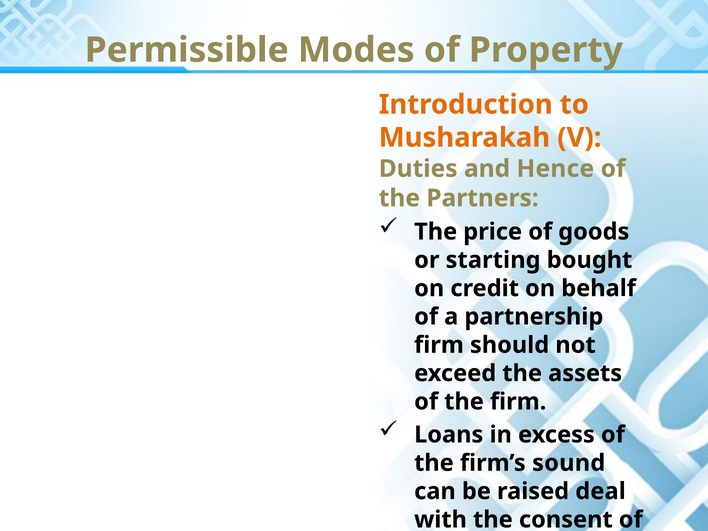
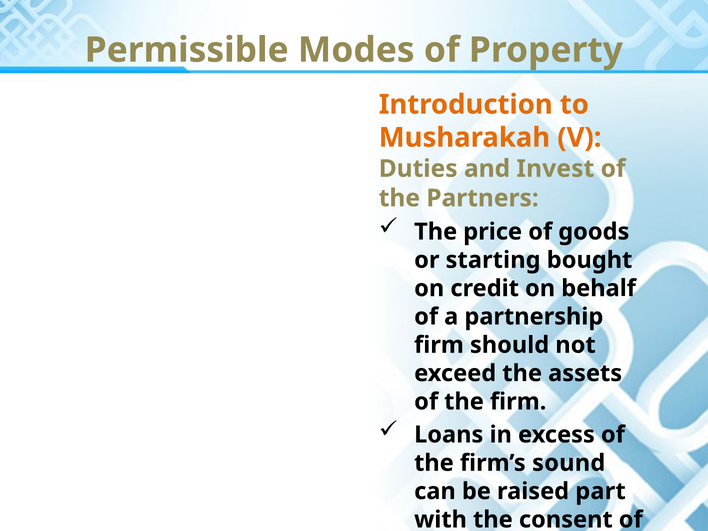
Hence: Hence -> Invest (555, 169)
deal: deal -> part (600, 491)
